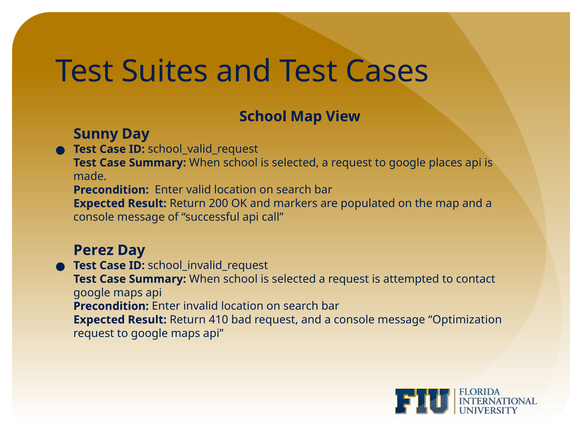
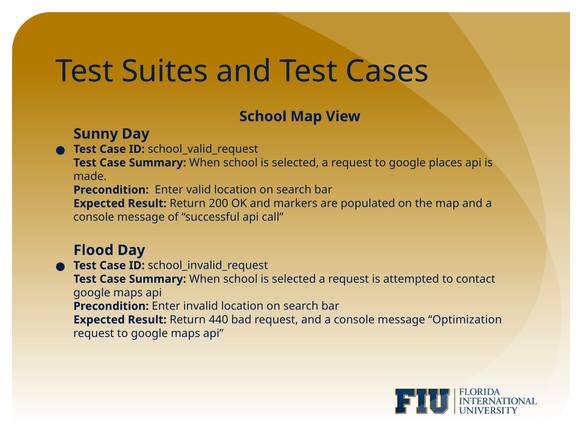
Perez: Perez -> Flood (94, 250)
410: 410 -> 440 (219, 320)
